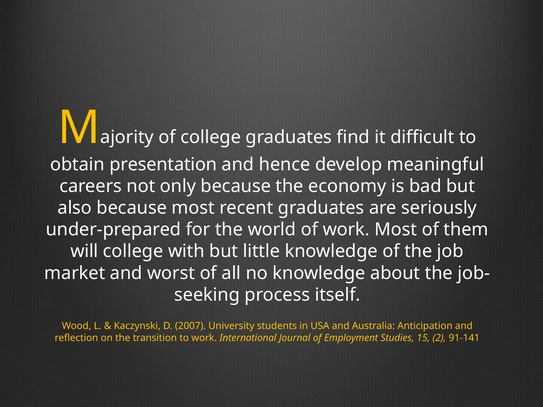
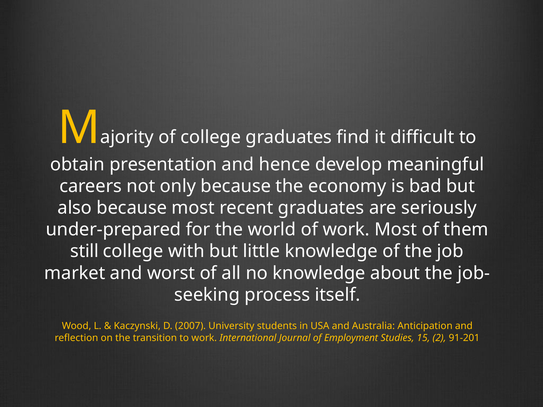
will: will -> still (84, 252)
91-141: 91-141 -> 91-201 (464, 338)
